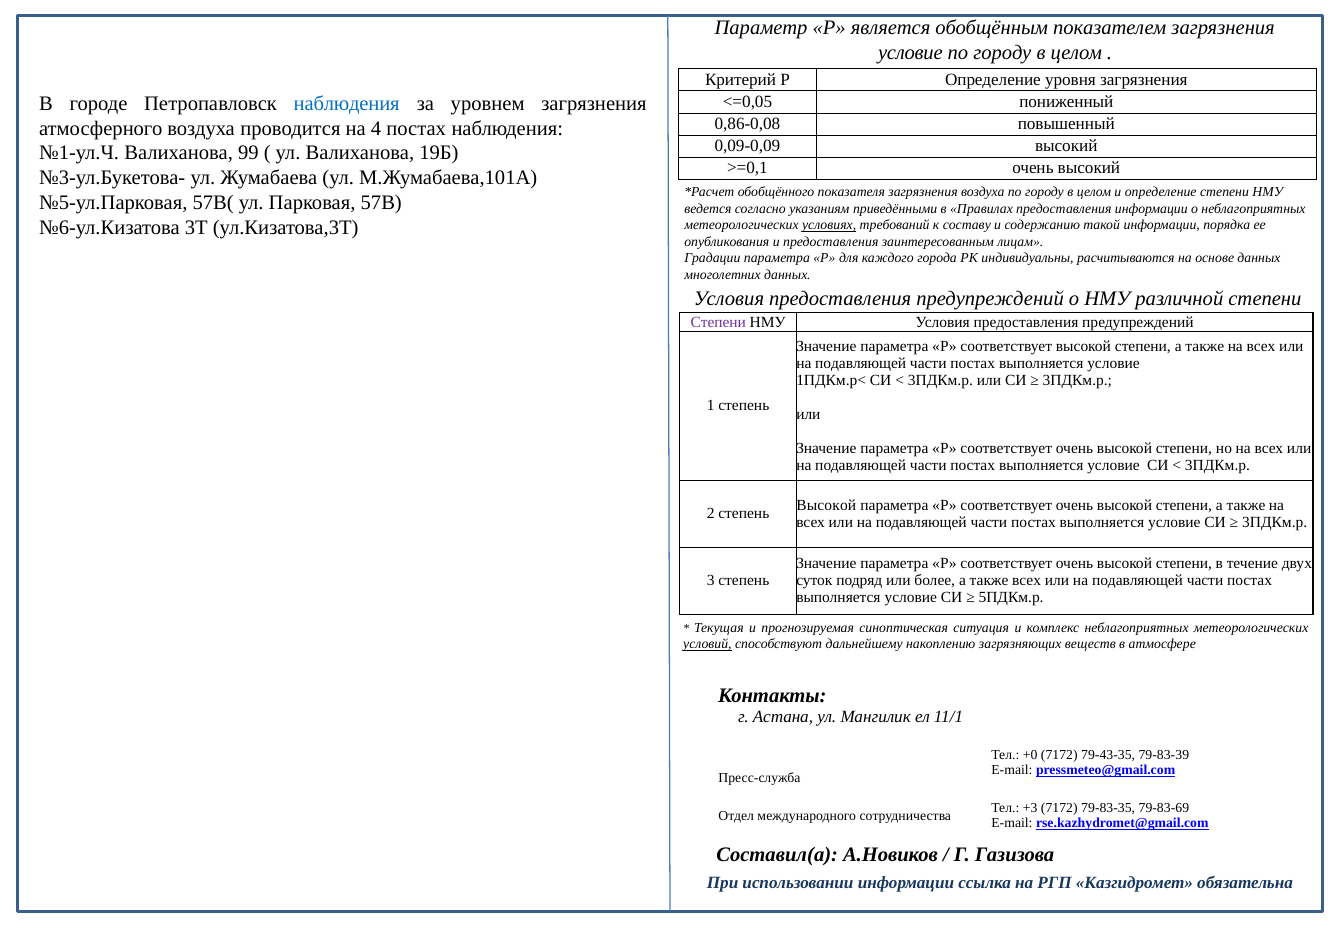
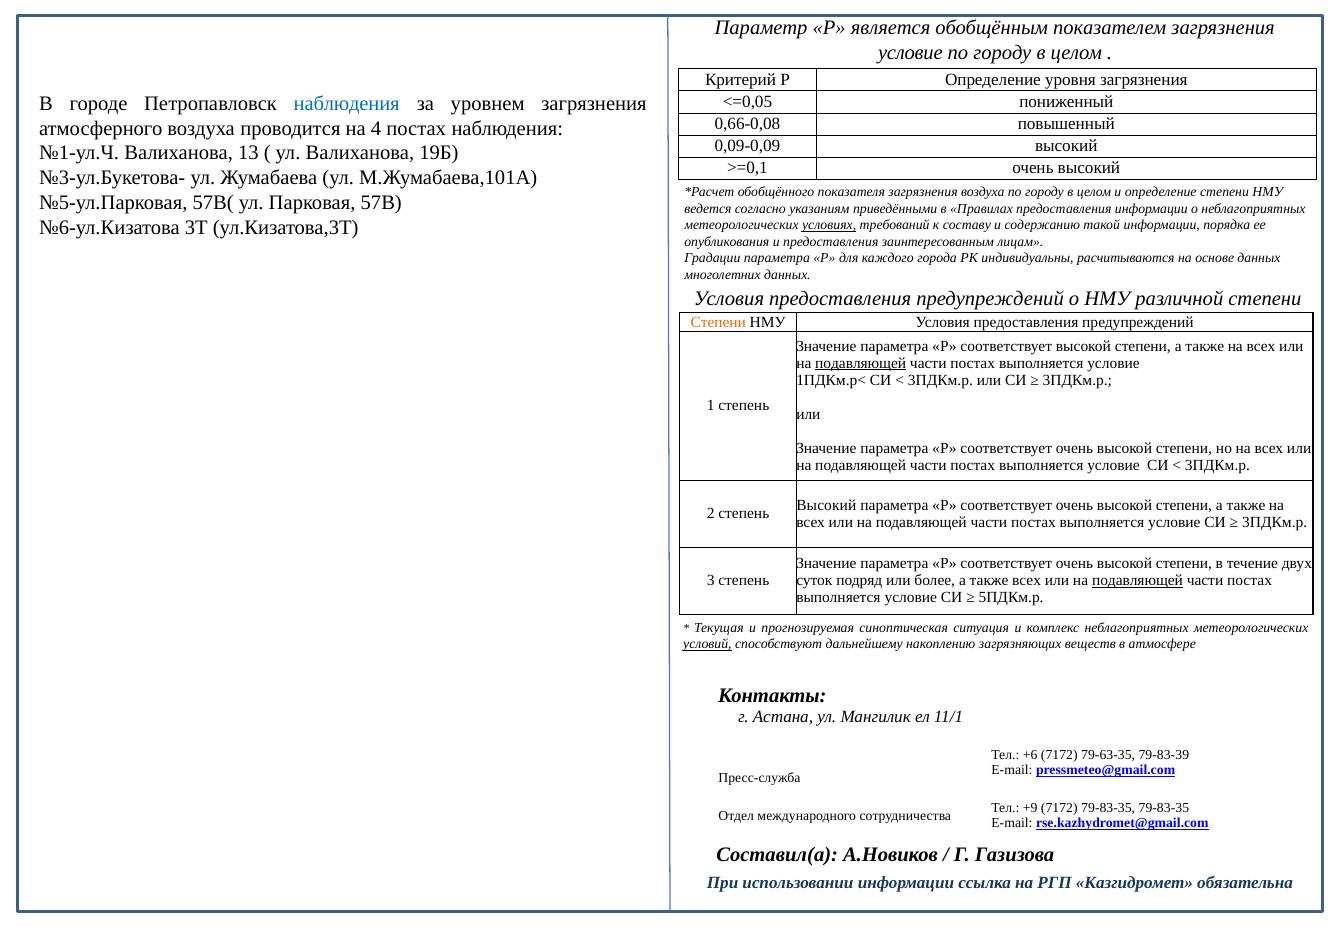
0,86-0,08: 0,86-0,08 -> 0,66-0,08 (747, 124)
99: 99 -> 13 (248, 153)
Степени colour: purple -> orange (718, 322)
подавляющей underline: none -> present (861, 363)
Высокой: Высокой -> Высокий (826, 506)
подавляющей underline: none -> present (1138, 581)
+0: +0 -> +6 (1030, 755)
79-43-35: 79-43-35 -> 79-63-35 (1108, 755)
+3: +3 -> +9 (1030, 809)
79-83-35 79-83-69: 79-83-69 -> 79-83-35 (1164, 809)
